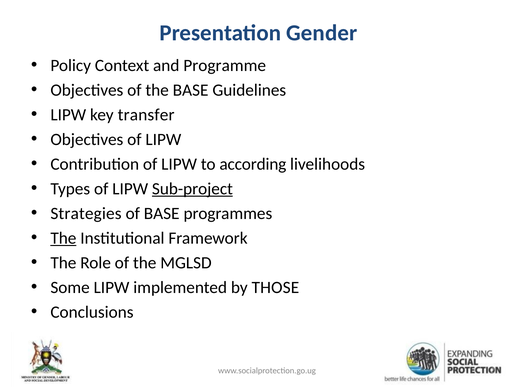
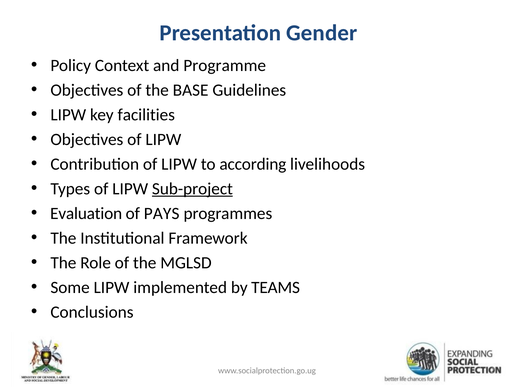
transfer: transfer -> facilities (146, 115)
Strategies: Strategies -> Evaluation (86, 214)
of BASE: BASE -> PAYS (162, 214)
The underline: present -> none (63, 238)
THOSE: THOSE -> TEAMS (276, 288)
